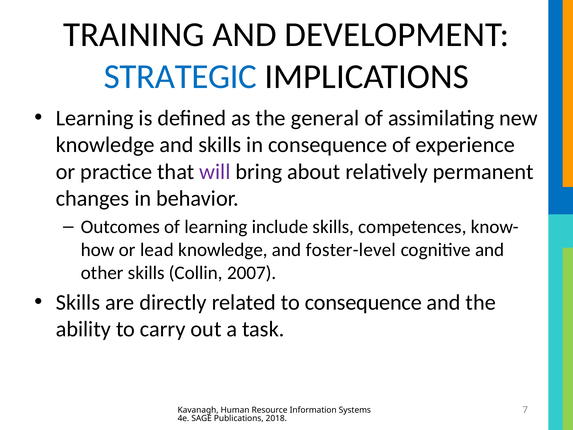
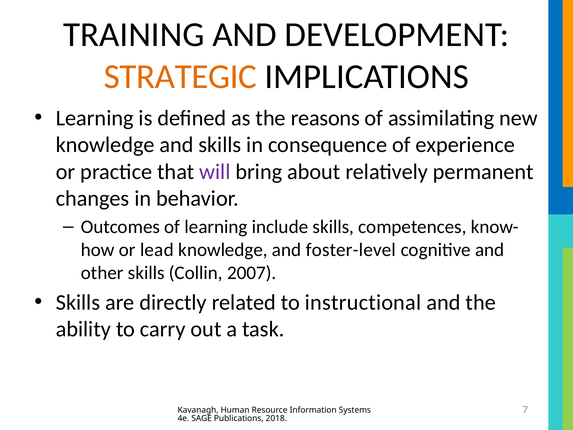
STRATEGIC colour: blue -> orange (180, 76)
general: general -> reasons (325, 118)
to consequence: consequence -> instructional (363, 302)
